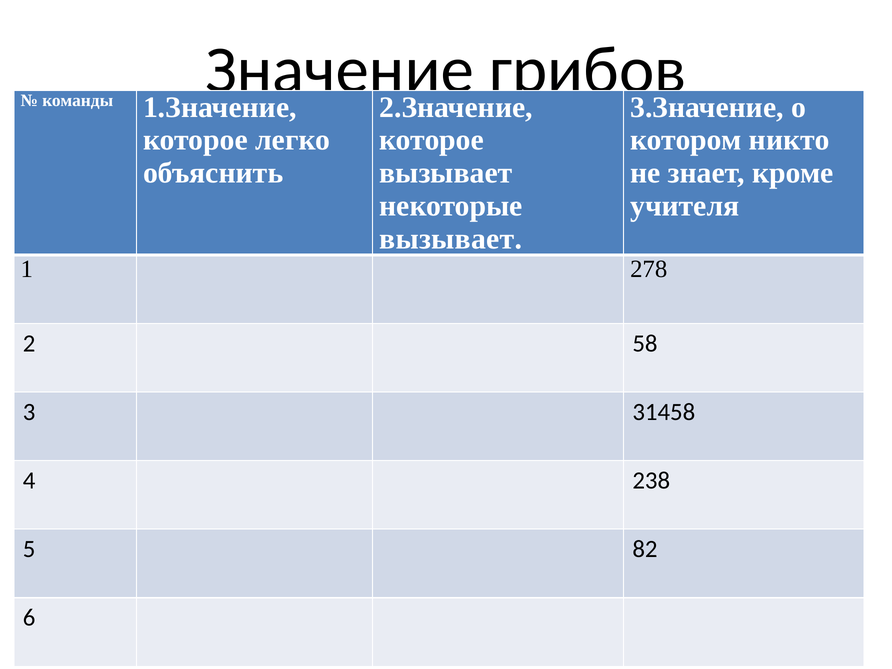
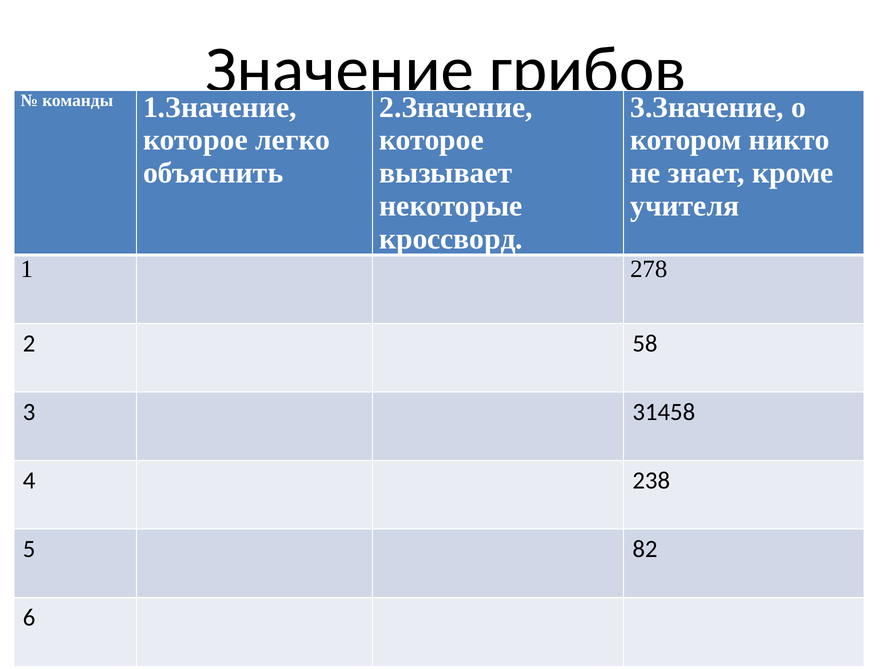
вызывает: вызывает -> кроссворд (451, 239)
